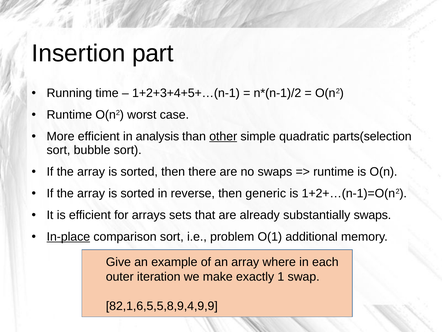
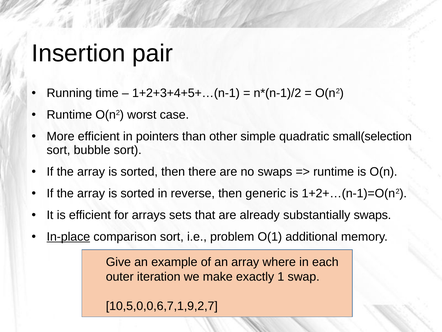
part: part -> pair (153, 53)
analysis: analysis -> pointers (157, 136)
other underline: present -> none (223, 136)
parts(selection: parts(selection -> small(selection (372, 136)
82,1,6,5,5,8,9,4,9,9: 82,1,6,5,5,8,9,4,9,9 -> 10,5,0,0,6,7,1,9,2,7 (162, 306)
